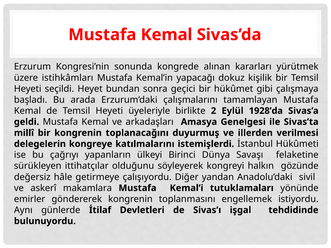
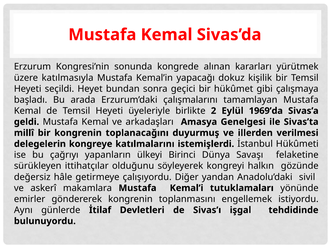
istihkâmları: istihkâmları -> katılmasıyla (68, 78)
1928’da: 1928’da -> 1969’da (266, 111)
